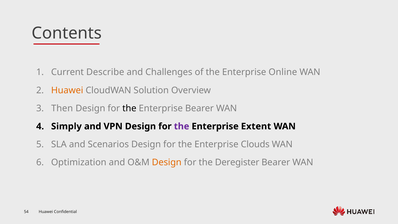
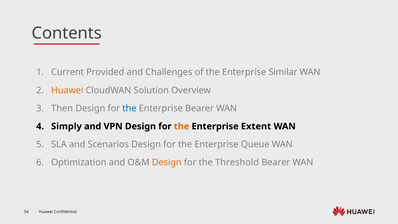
Describe: Describe -> Provided (105, 72)
Online: Online -> Similar (283, 72)
the colour: black -> blue (129, 108)
the colour: purple -> orange (182, 126)
Clouds: Clouds -> Queue (255, 144)
Deregister: Deregister -> Threshold (237, 162)
